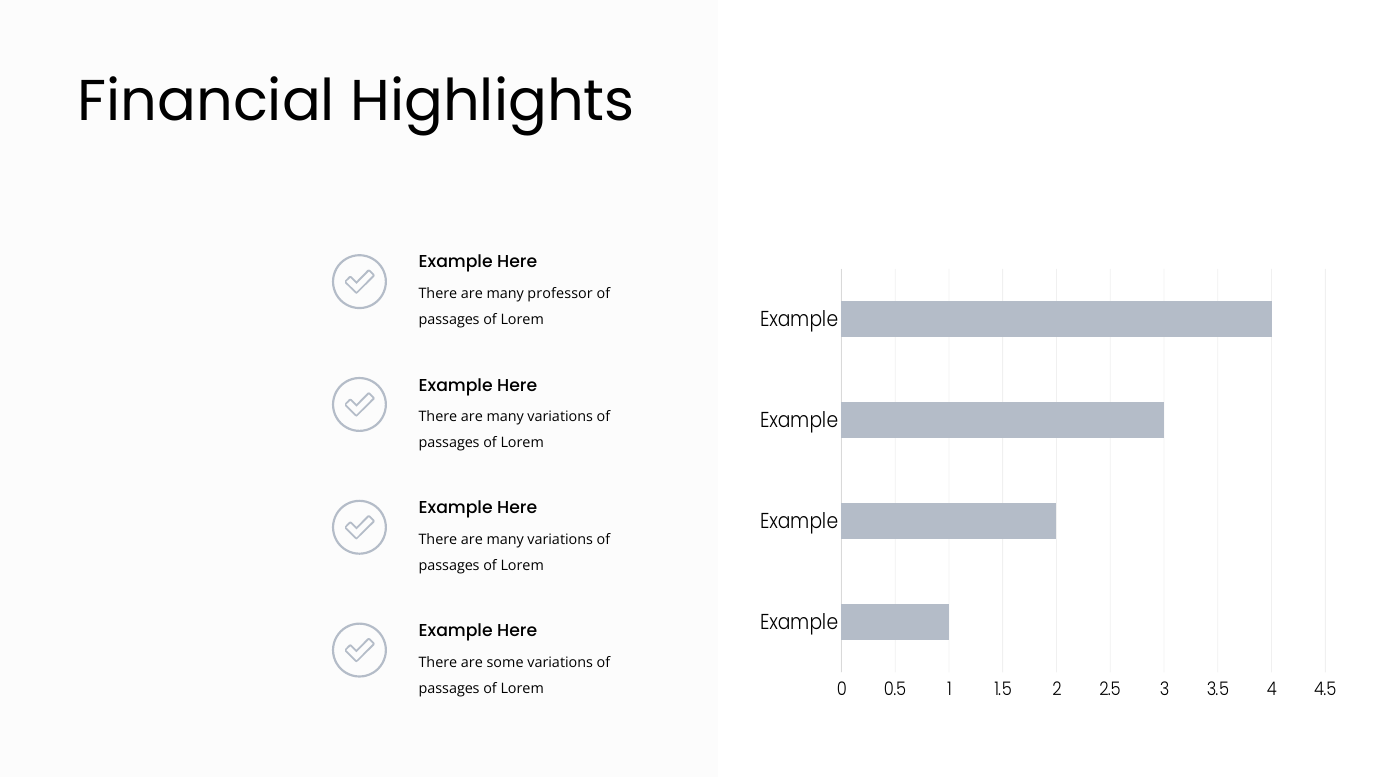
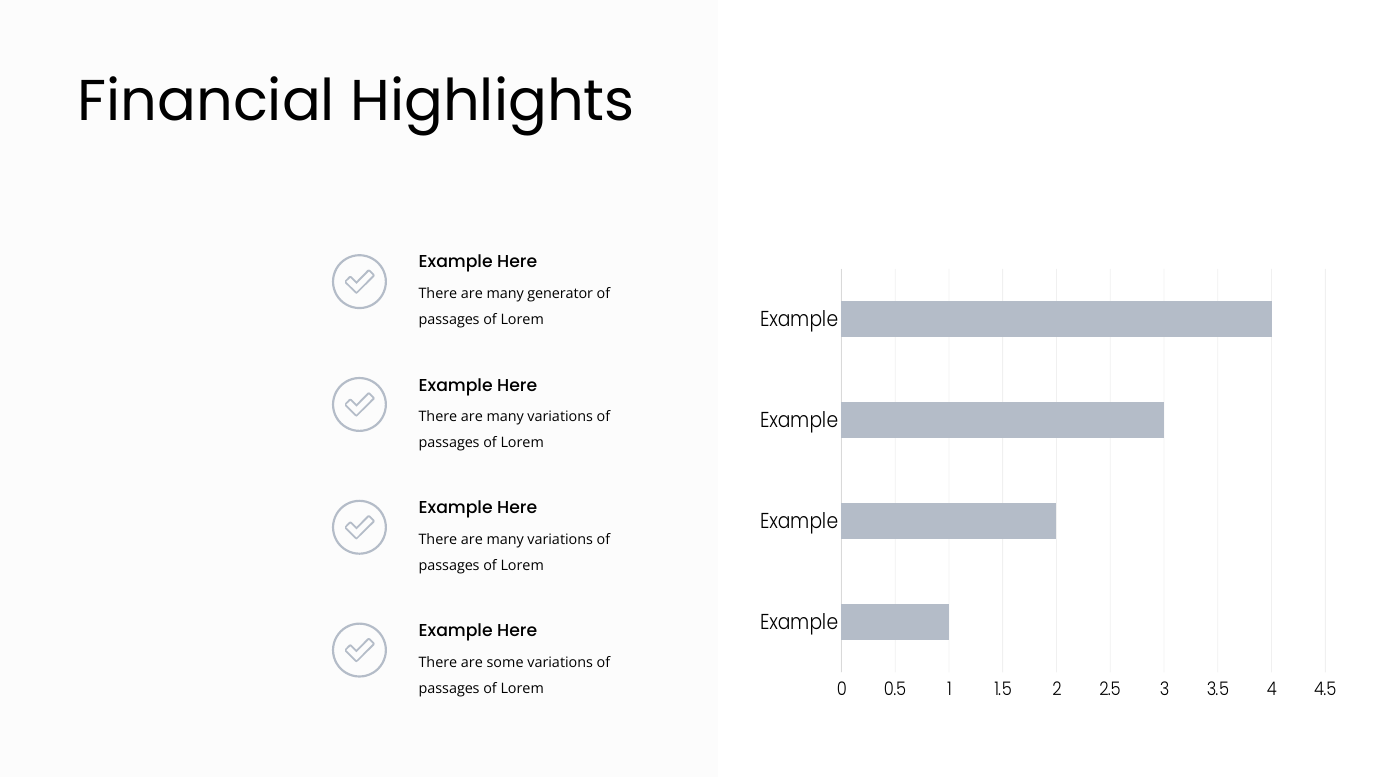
professor: professor -> generator (560, 294)
